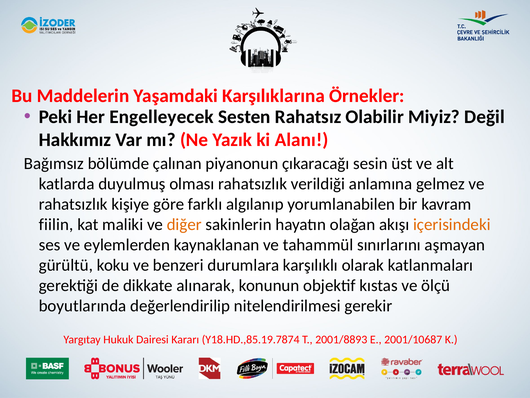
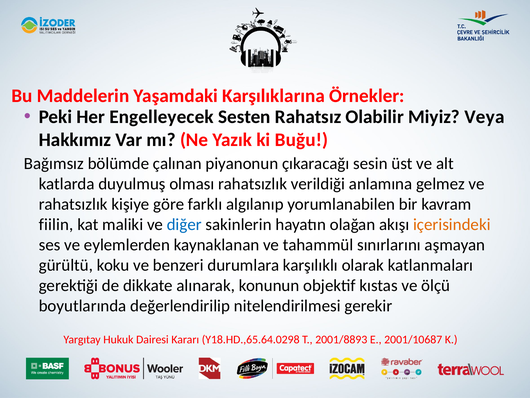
Değil: Değil -> Veya (484, 117)
Alanı: Alanı -> Buğu (302, 140)
diğer colour: orange -> blue (184, 224)
Y18.HD.,85.19.7874: Y18.HD.,85.19.7874 -> Y18.HD.,65.64.0298 (251, 339)
